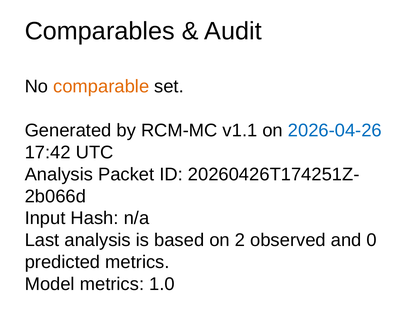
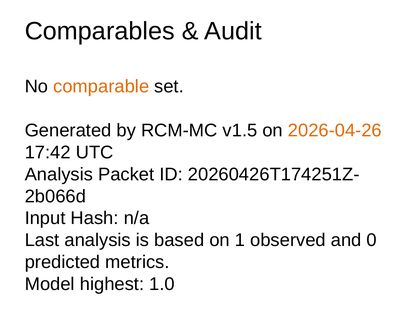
v1.1: v1.1 -> v1.5 (240, 131)
2026-04-26 colour: blue -> orange (335, 131)
2: 2 -> 1 (240, 241)
Model metrics: metrics -> highest (112, 285)
